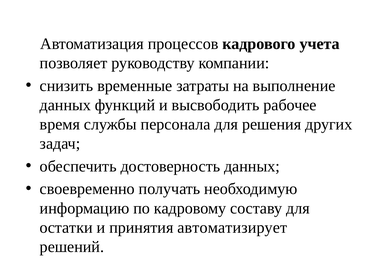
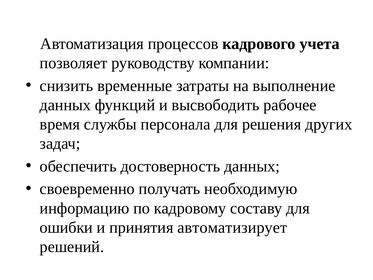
остатки: остатки -> ошибки (66, 227)
